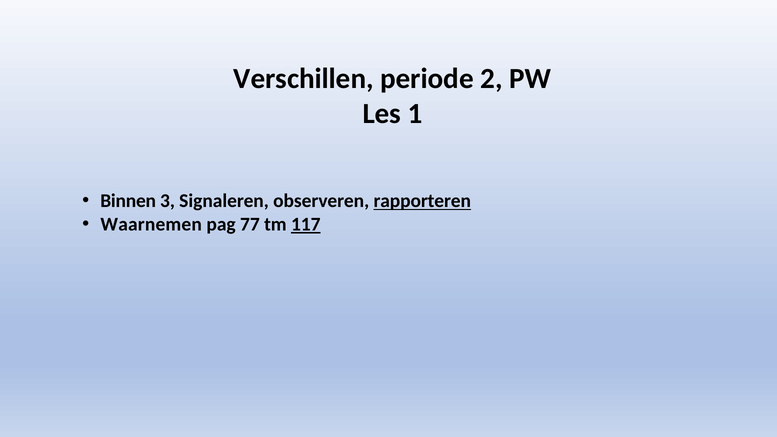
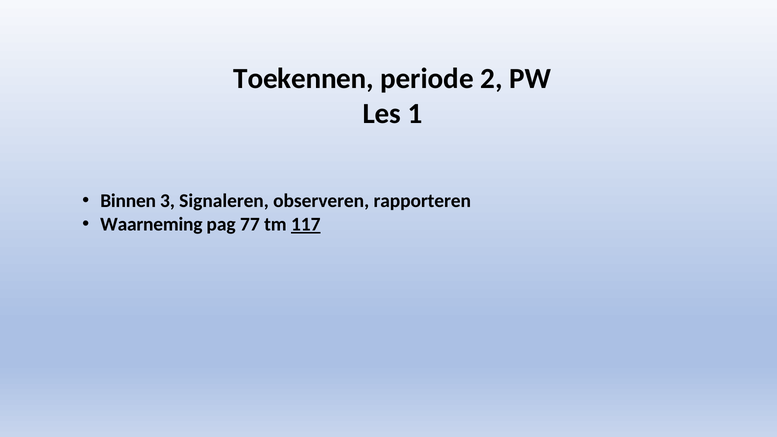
Verschillen: Verschillen -> Toekennen (304, 79)
rapporteren underline: present -> none (422, 201)
Waarnemen: Waarnemen -> Waarneming (151, 224)
